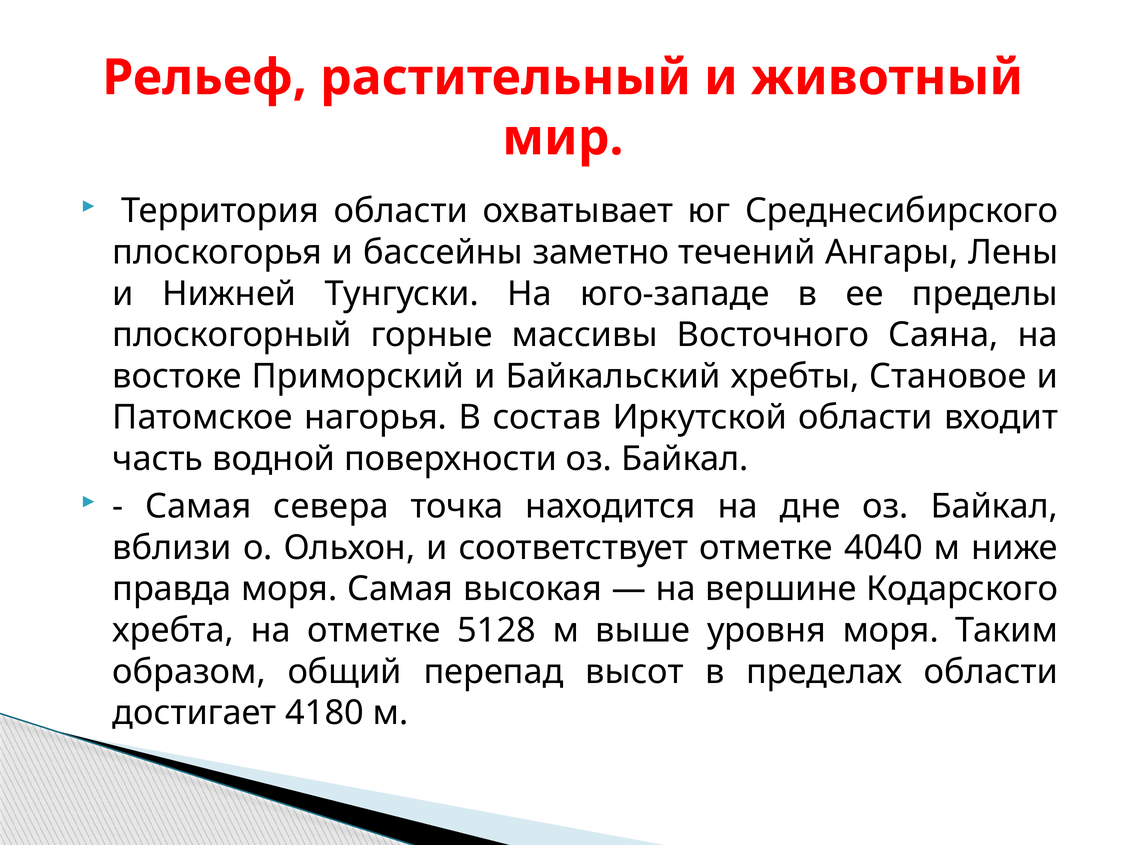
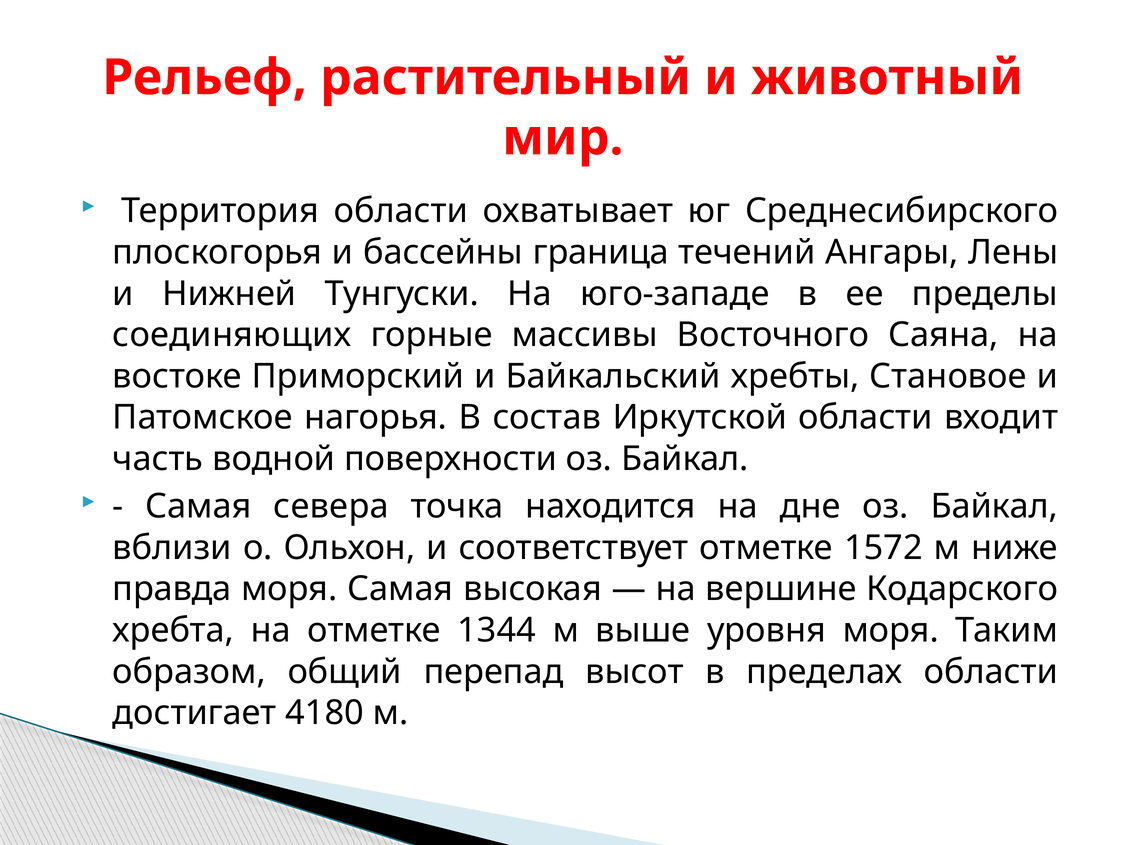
заметно: заметно -> граница (601, 252)
плоскогорный: плоскогорный -> соединяющих (232, 335)
4040: 4040 -> 1572 (883, 547)
5128: 5128 -> 1344 (497, 630)
